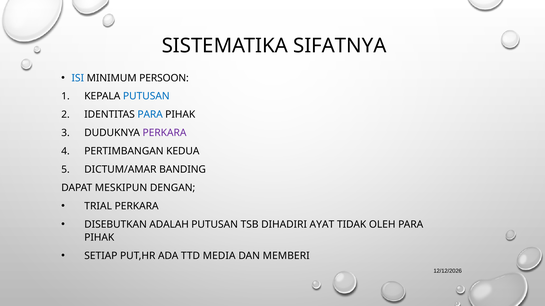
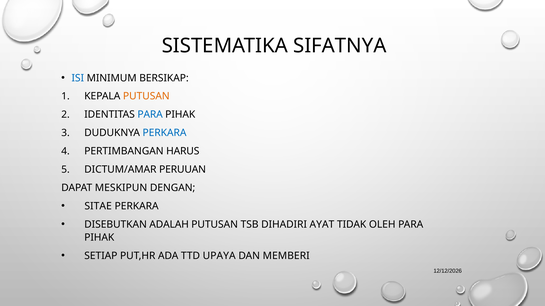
PERSOON: PERSOON -> BERSIKAP (164, 78)
PUTUSAN colour: blue -> orange (146, 96)
PERKARA colour: purple -> blue (164, 133)
KEDUA: KEDUA -> HARUS (183, 151)
BANDING: BANDING -> PERUUAN (183, 170)
TRIAL: TRIAL -> SITAE (98, 206)
MEDIA: MEDIA -> UPAYA (219, 256)
